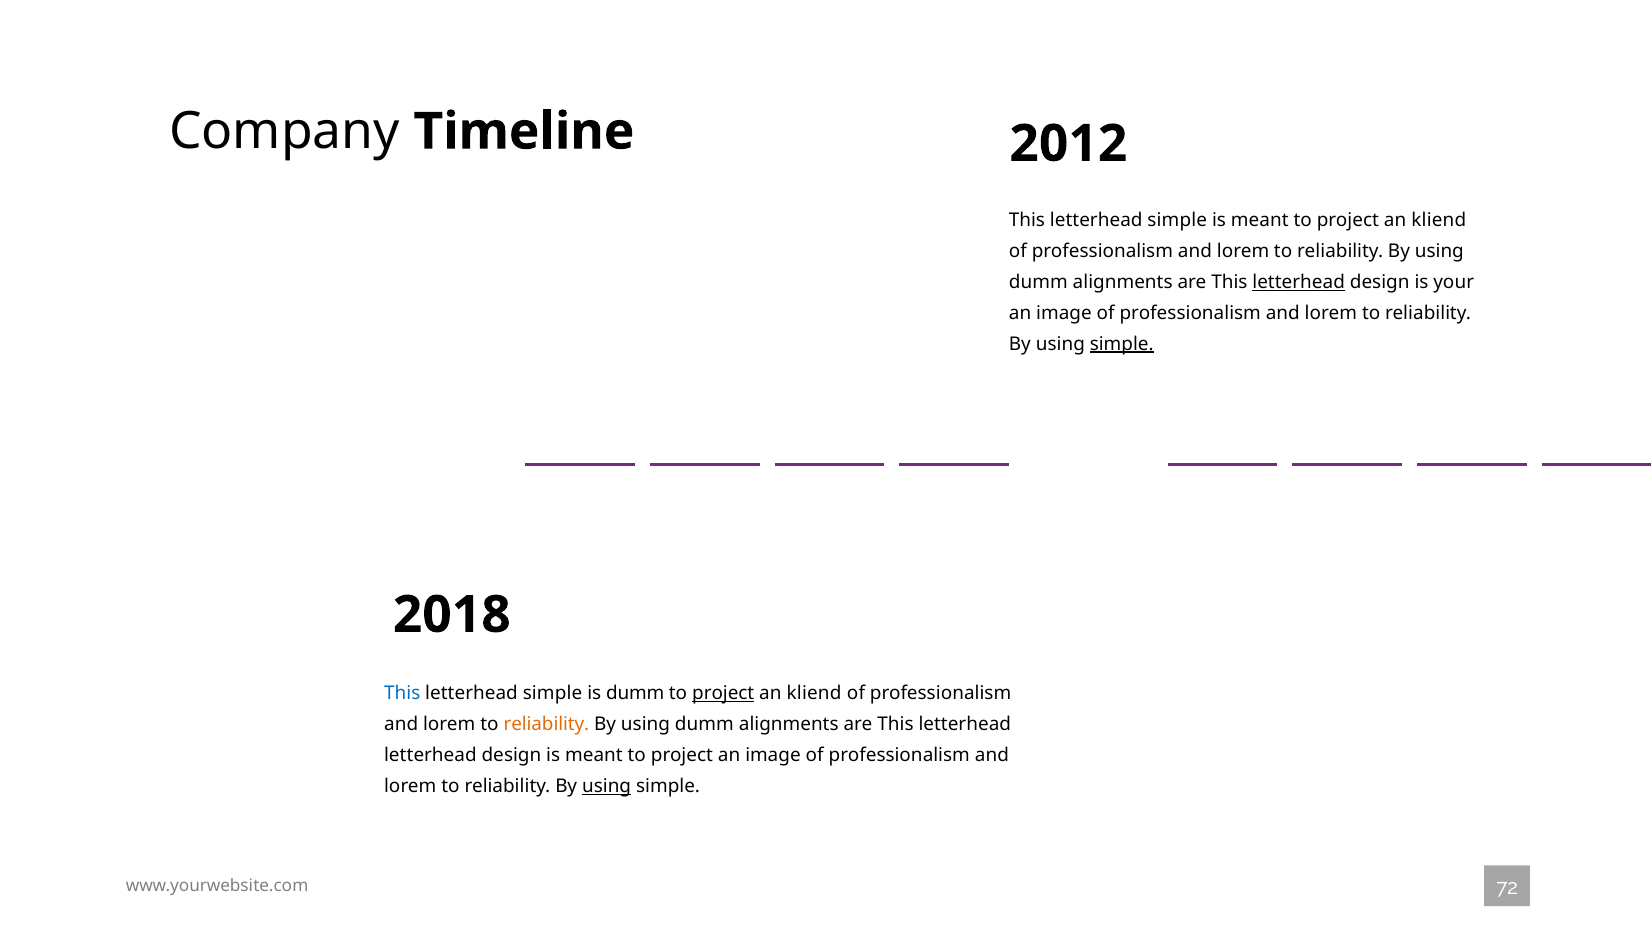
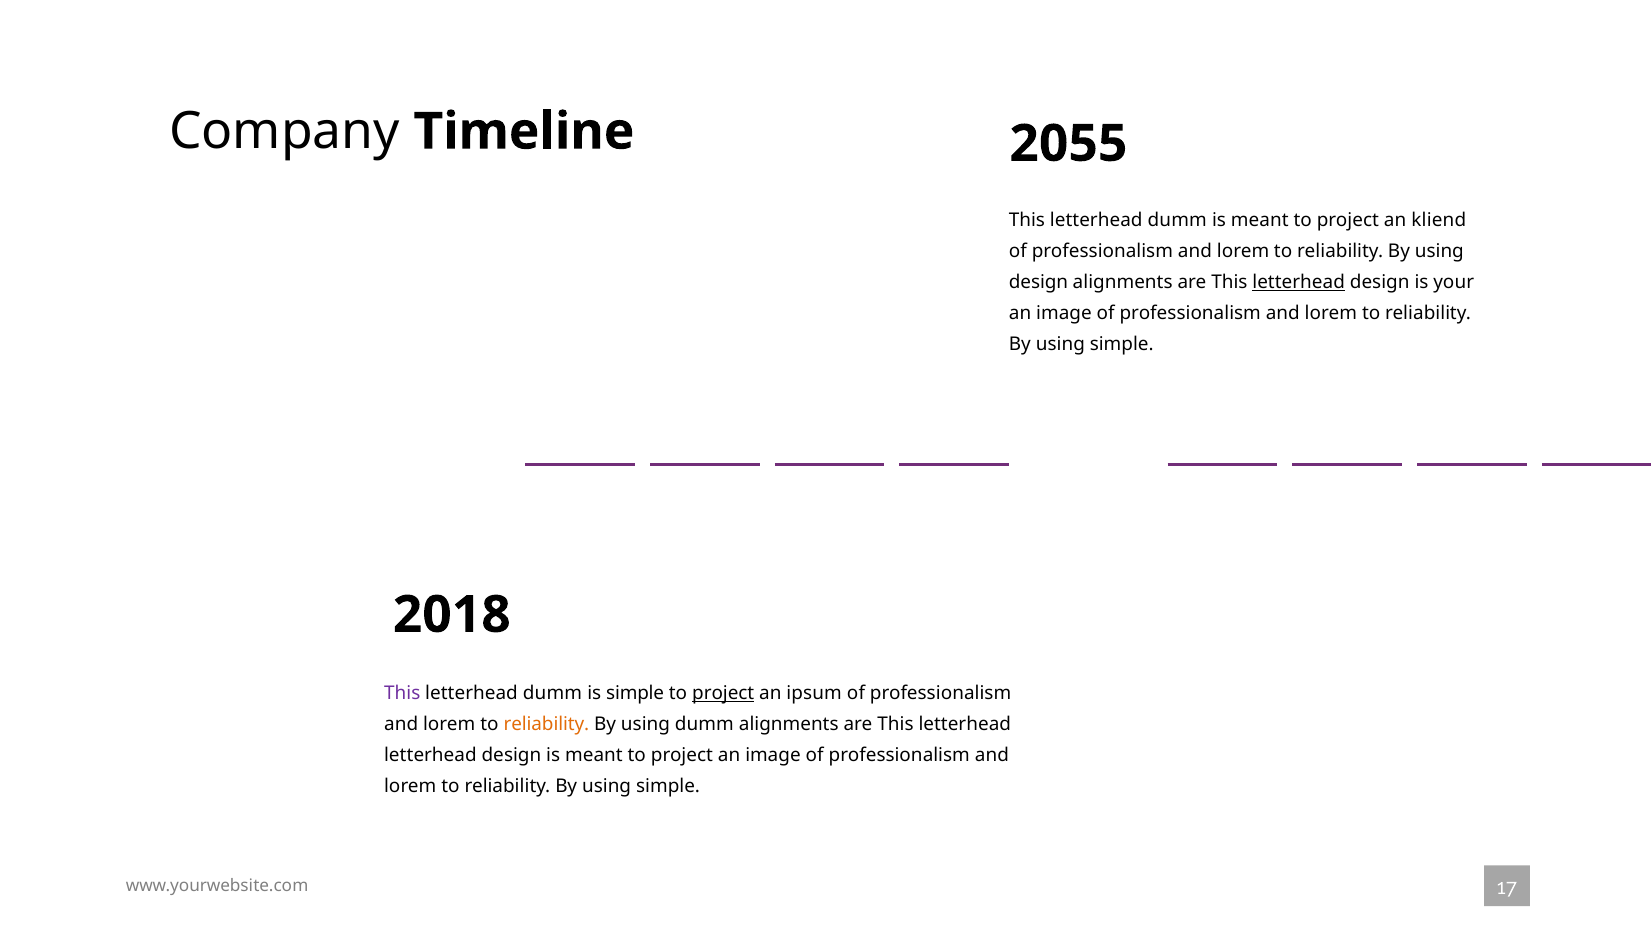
2012: 2012 -> 2055 (1068, 144)
simple: simple -> dumm (1177, 220)
dumm: dumm -> design (1038, 282)
simple underline: present -> none (1122, 344)
This colour: blue -> purple (402, 693)
simple: simple -> dumm (553, 693)
is dumm: dumm -> simple (635, 693)
kliend: kliend -> ipsum (814, 693)
using underline: present -> none (607, 786)
72: 72 -> 17 (1507, 887)
